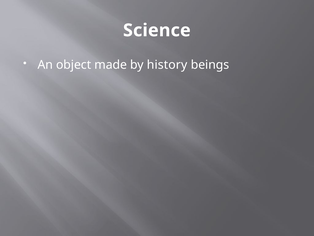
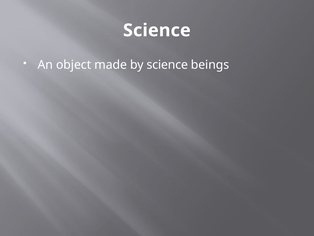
by history: history -> science (167, 65)
